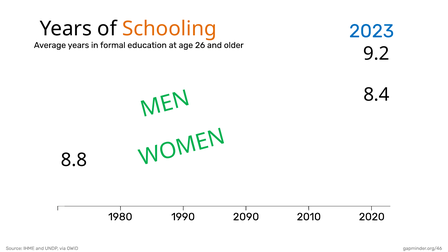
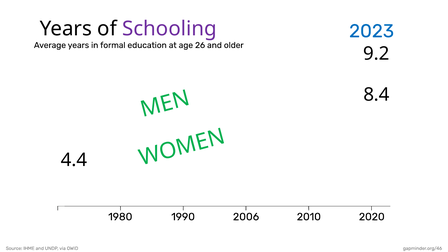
Schooling colour: orange -> purple (169, 29)
8.8: 8.8 -> 4.4 (74, 160)
2090: 2090 -> 2006 (246, 217)
